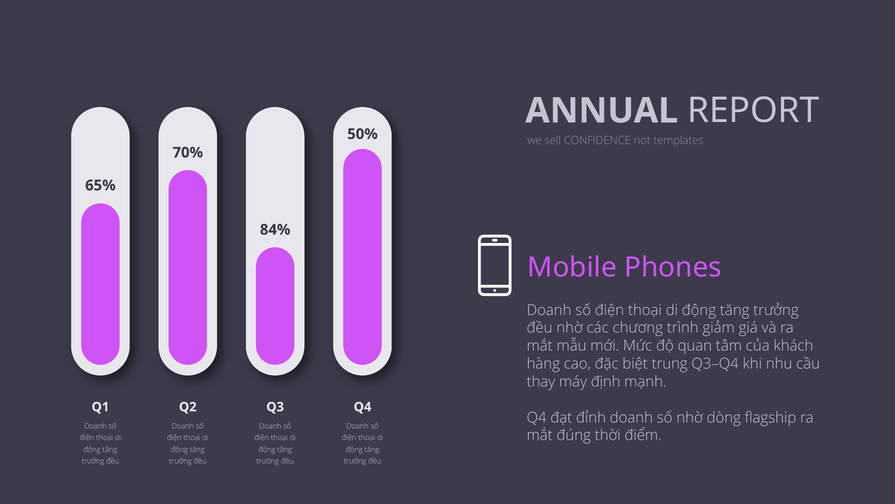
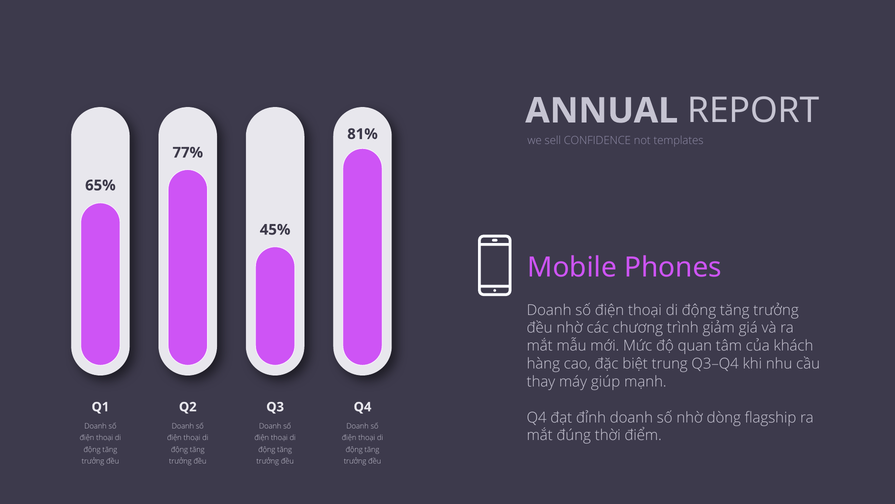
50%: 50% -> 81% (362, 134)
70%: 70% -> 77% (188, 152)
84%: 84% -> 45% (275, 229)
định: định -> giúp (606, 381)
